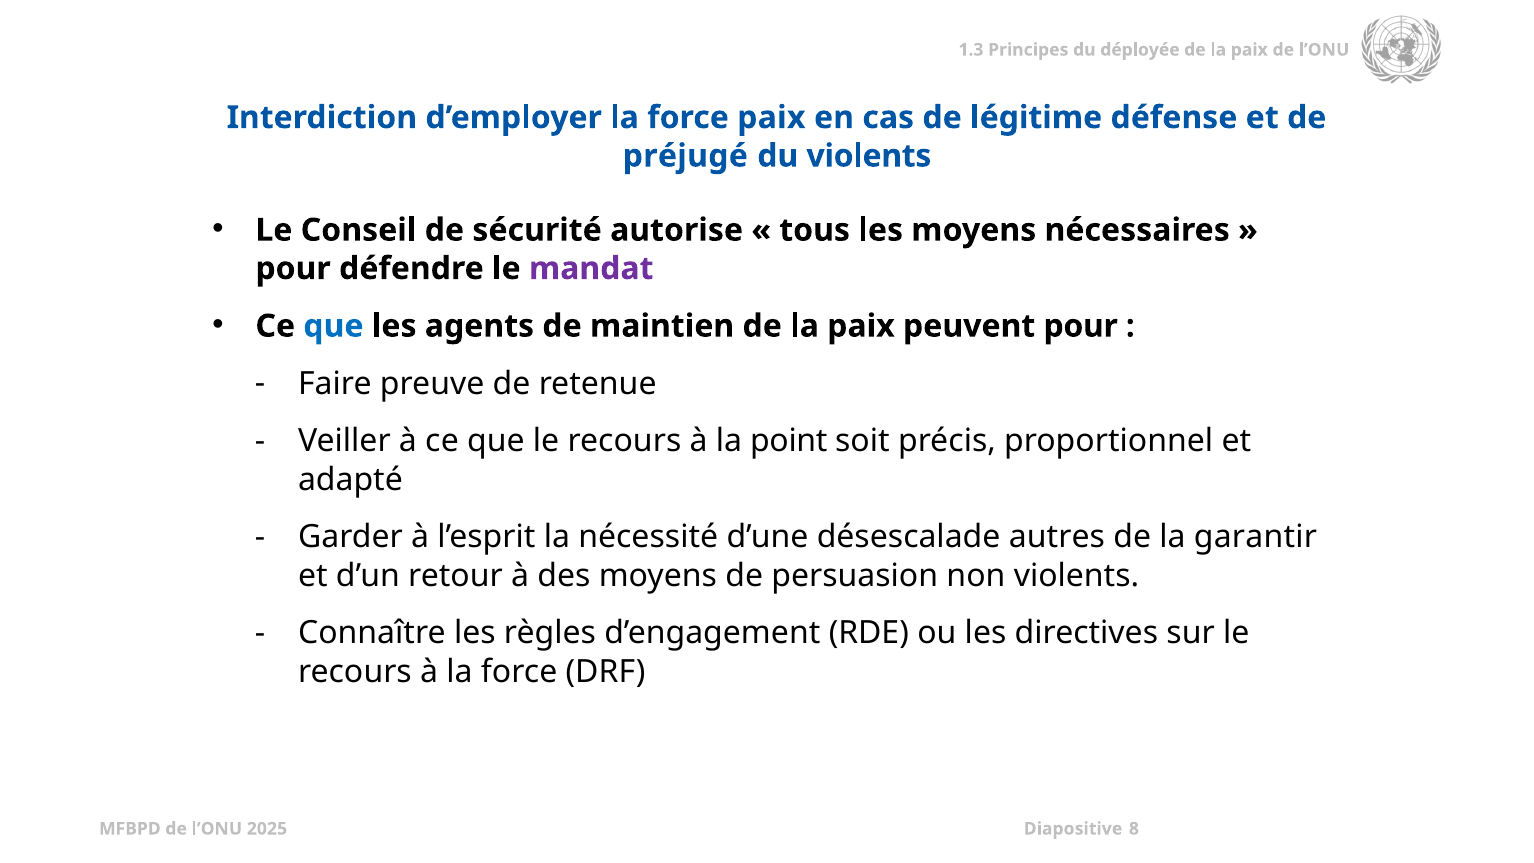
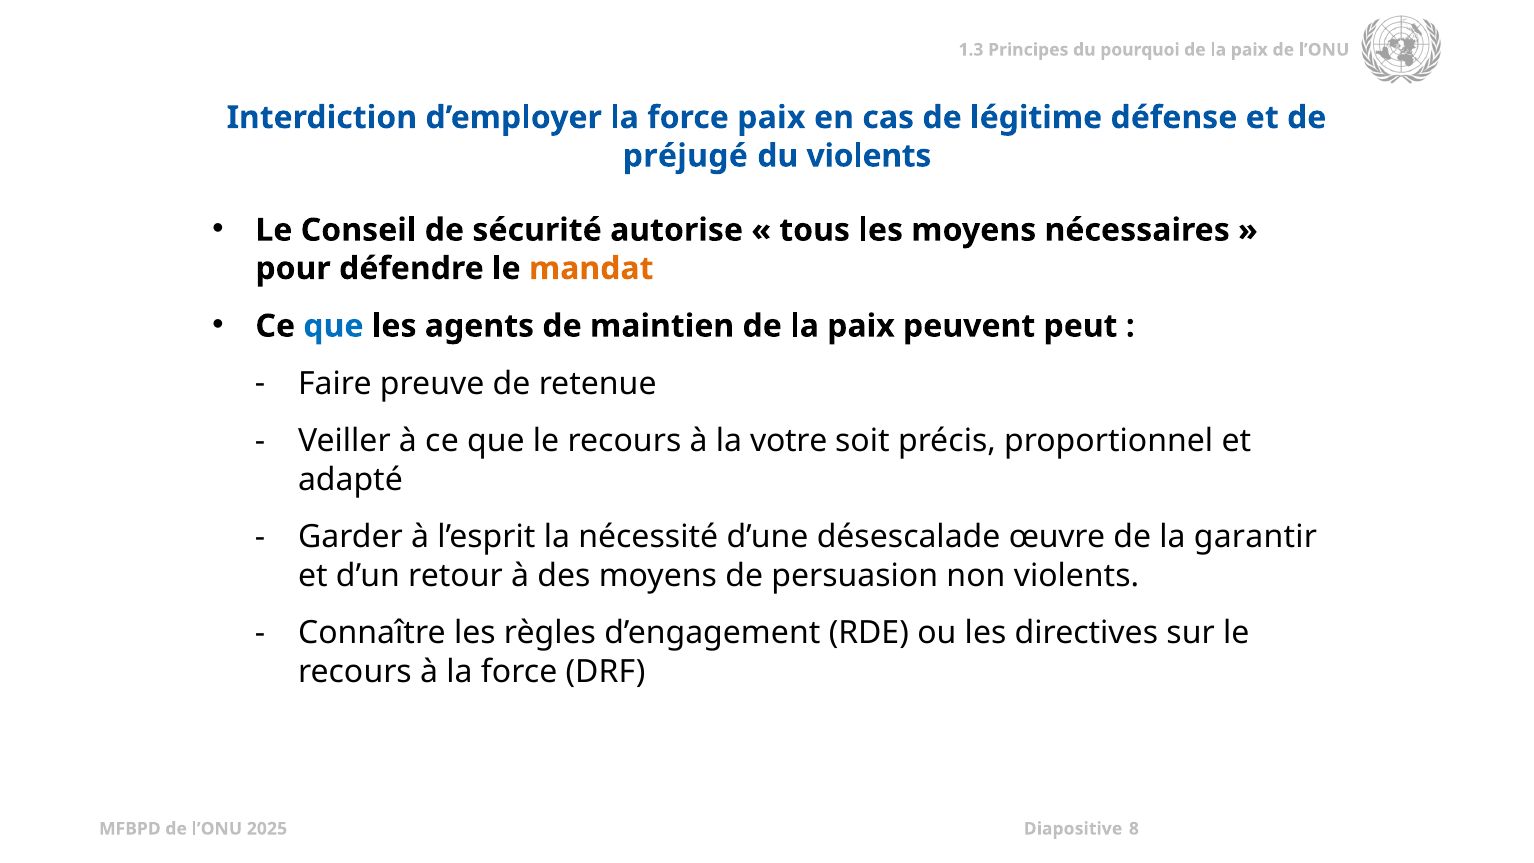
déployée: déployée -> pourquoi (1140, 50)
mandat colour: purple -> orange (591, 268)
peuvent pour: pour -> peut (1081, 326)
point: point -> votre (789, 441)
autres: autres -> œuvre (1057, 537)
